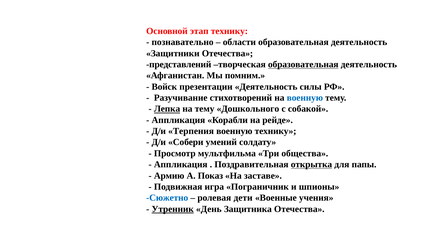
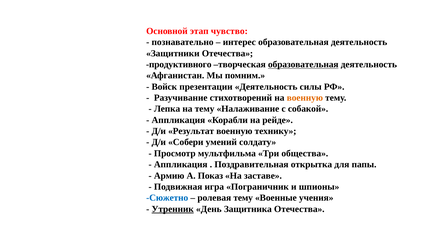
этап технику: технику -> чувство (229, 31)
области: области -> интерес (239, 42)
представлений: представлений -> продуктивного (179, 65)
военную colour: blue -> orange (305, 98)
Лепка underline: present -> none (167, 109)
Дошкольного: Дошкольного -> Налаживание (248, 109)
Терпения: Терпения -> Результат (191, 131)
открытка underline: present -> none (311, 165)
ролевая дети: дети -> тему (243, 198)
